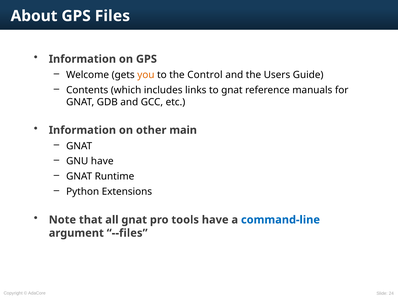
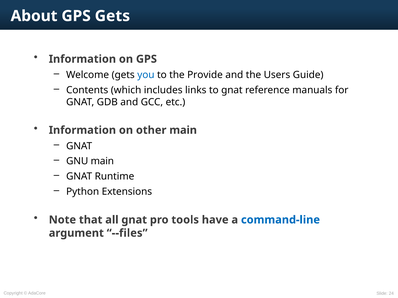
GPS Files: Files -> Gets (112, 16)
you colour: orange -> blue (146, 75)
Control: Control -> Provide (205, 75)
GNU have: have -> main (102, 161)
